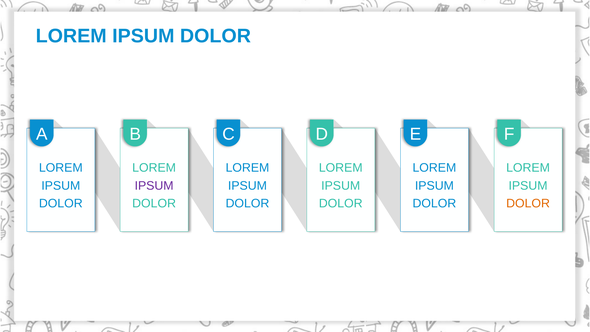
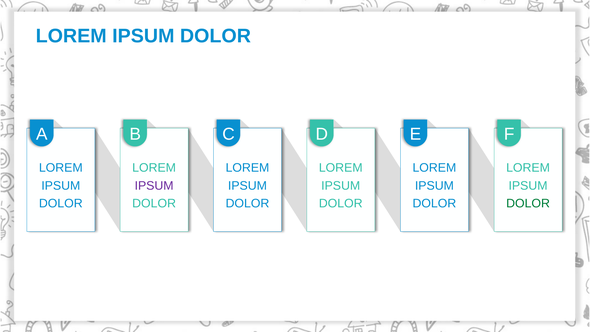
DOLOR colour: orange -> green (528, 203)
